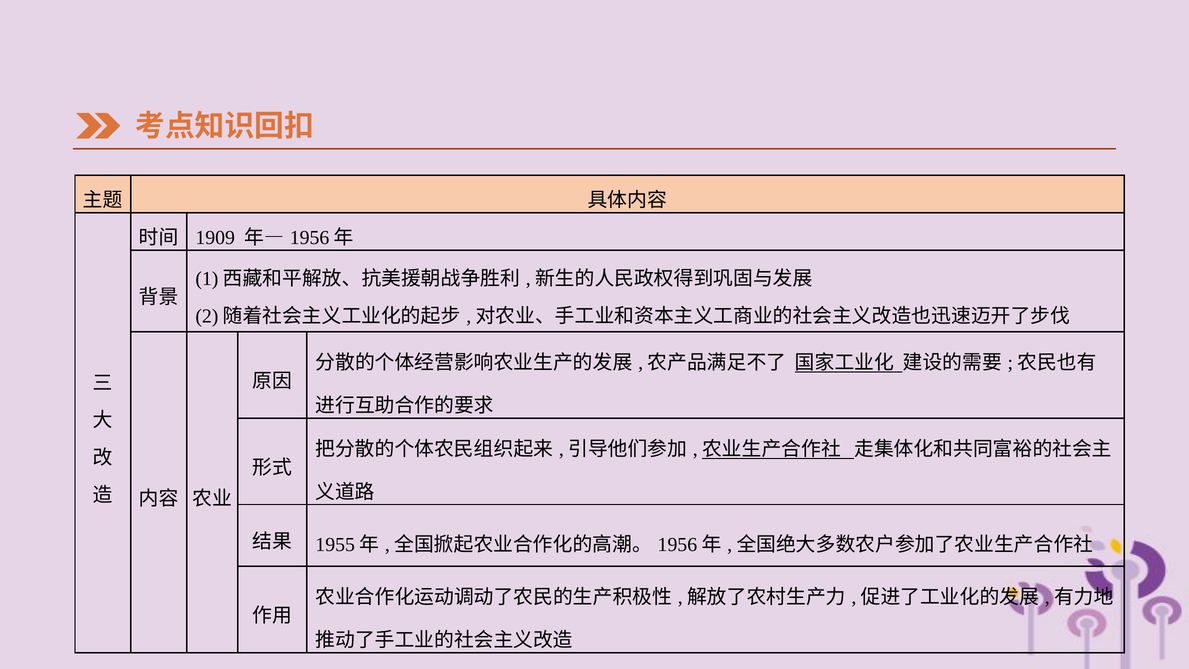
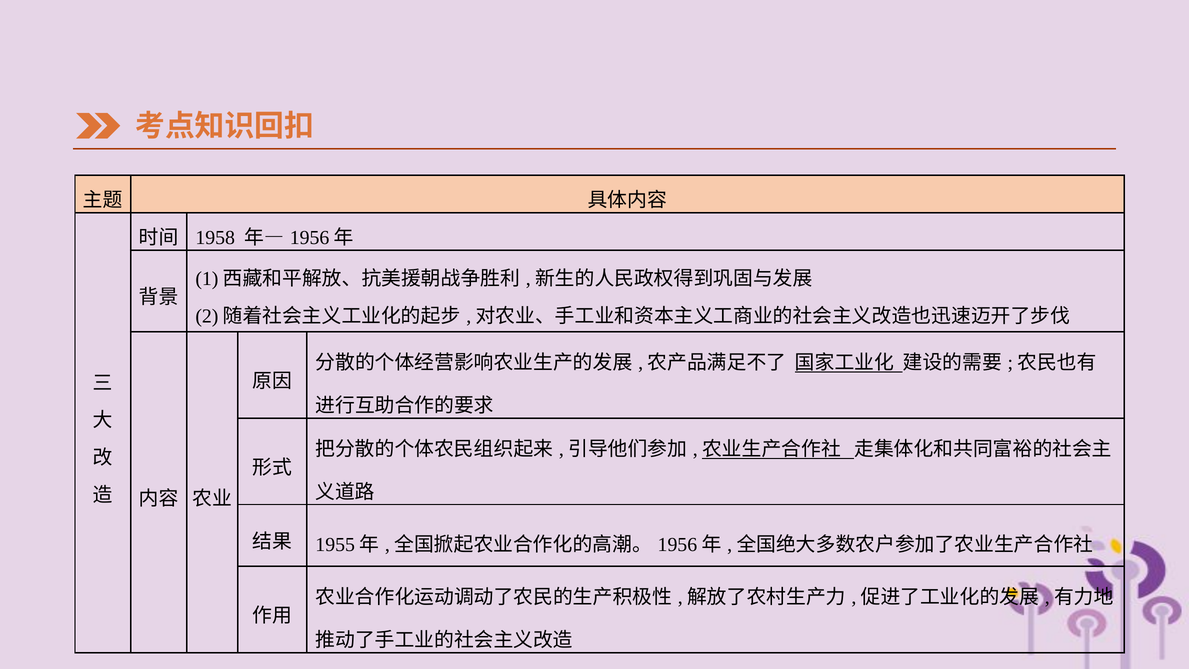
1909: 1909 -> 1958 (215, 238)
